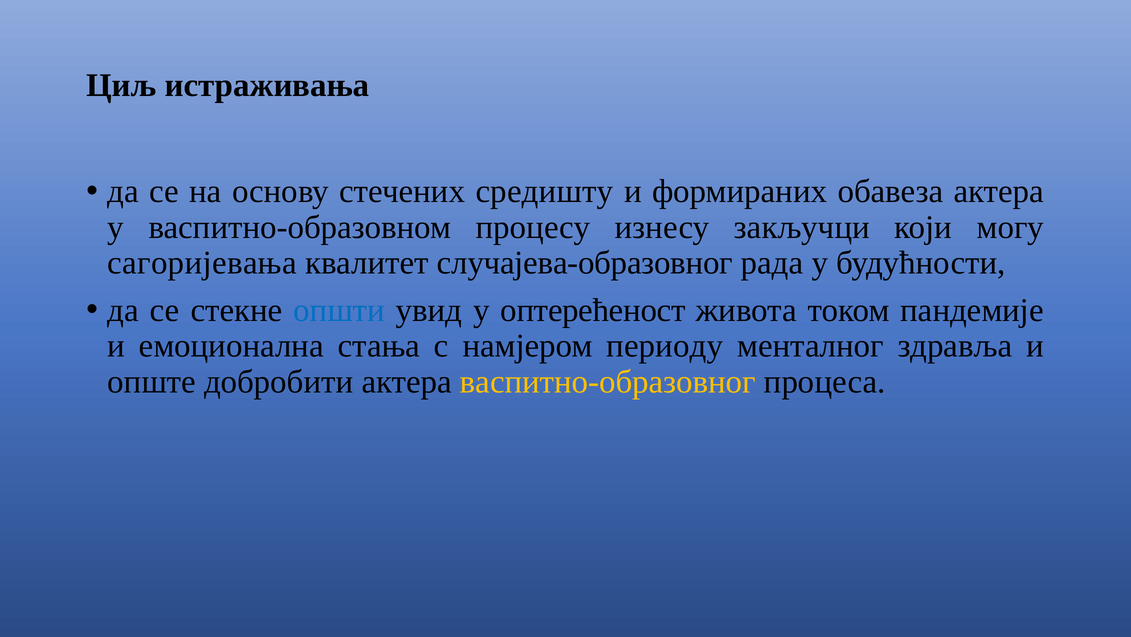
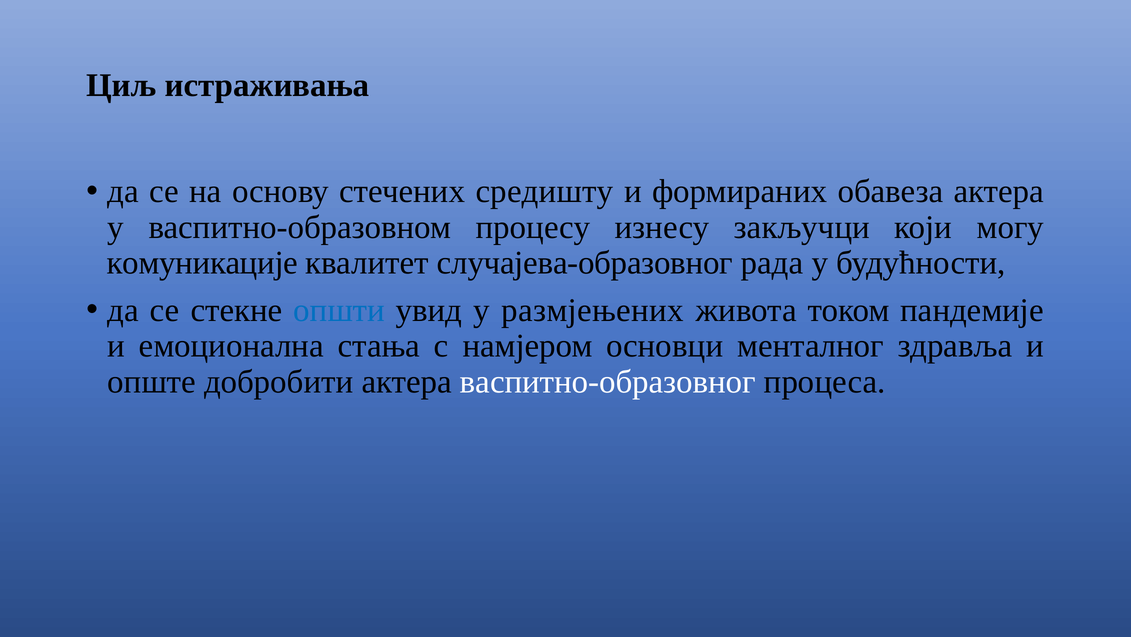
сагоријевања: сагоријевања -> комуникације (202, 263)
оптерећеност: оптерећеност -> размјењених (593, 310)
периоду: периоду -> основци (665, 346)
васпитно-образовног colour: yellow -> white (608, 381)
